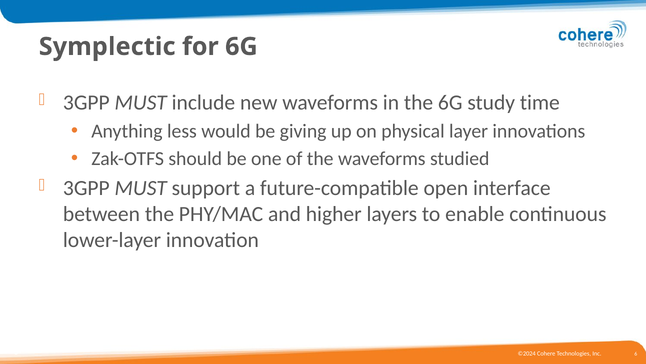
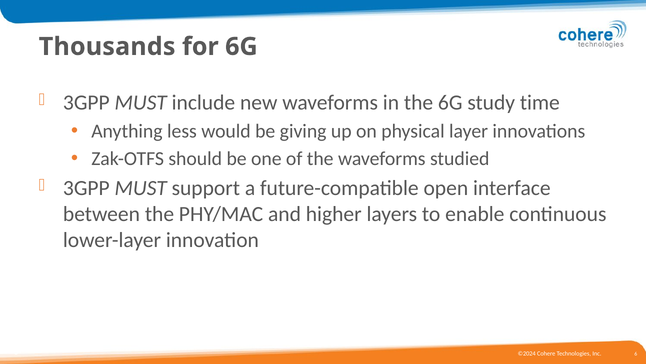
Symplectic: Symplectic -> Thousands (107, 47)
